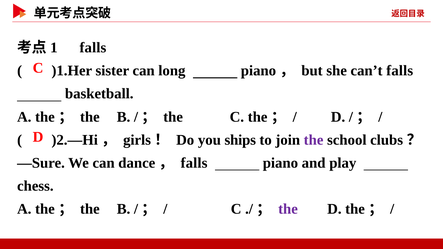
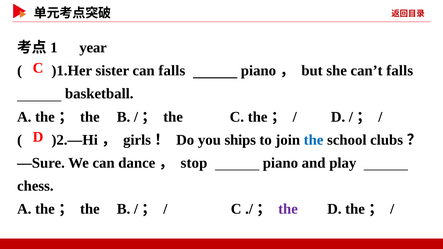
falls: falls -> year (93, 48)
can long: long -> falls (172, 71)
the colour: purple -> blue (314, 140)
falls: falls -> stop (194, 163)
